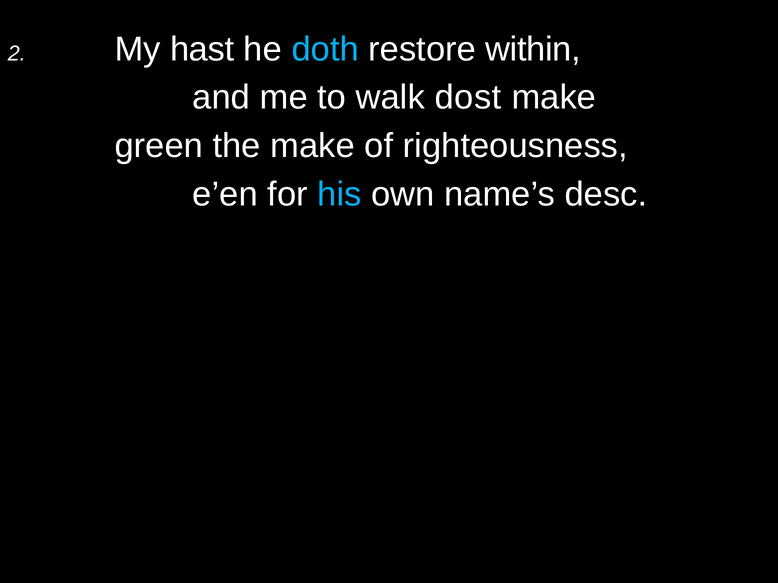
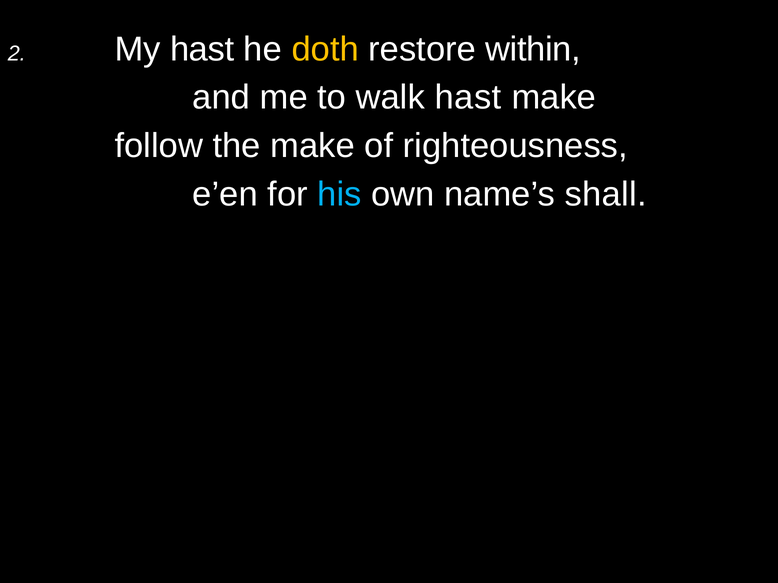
doth colour: light blue -> yellow (325, 49)
walk dost: dost -> hast (468, 98)
green: green -> follow (159, 146)
desc: desc -> shall (606, 194)
